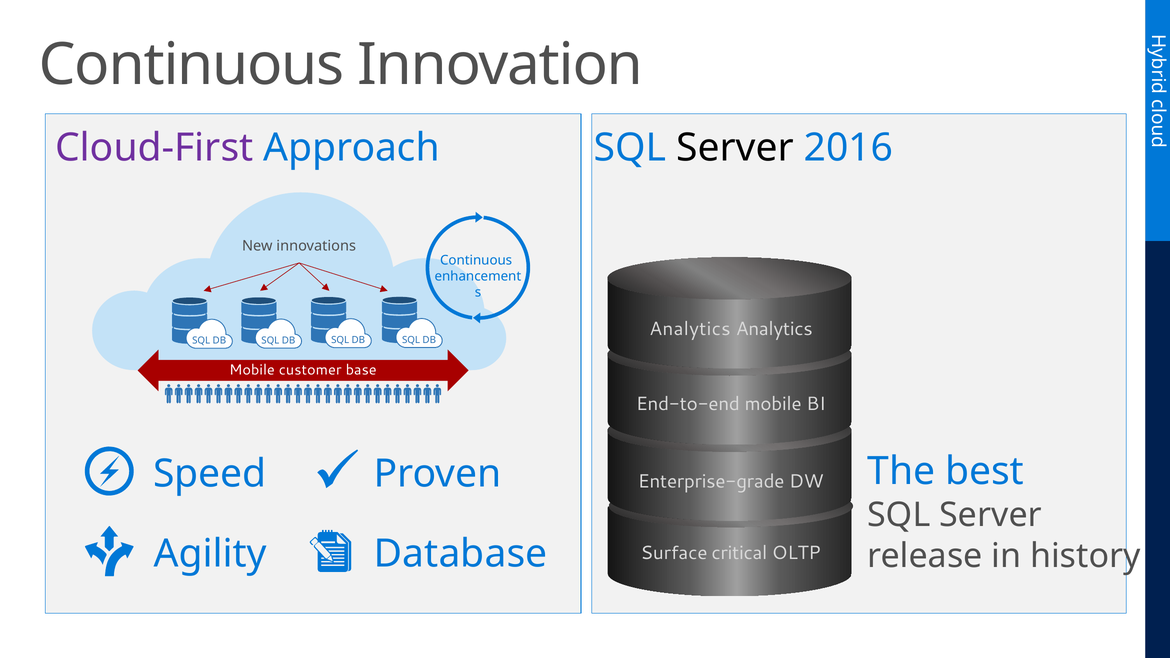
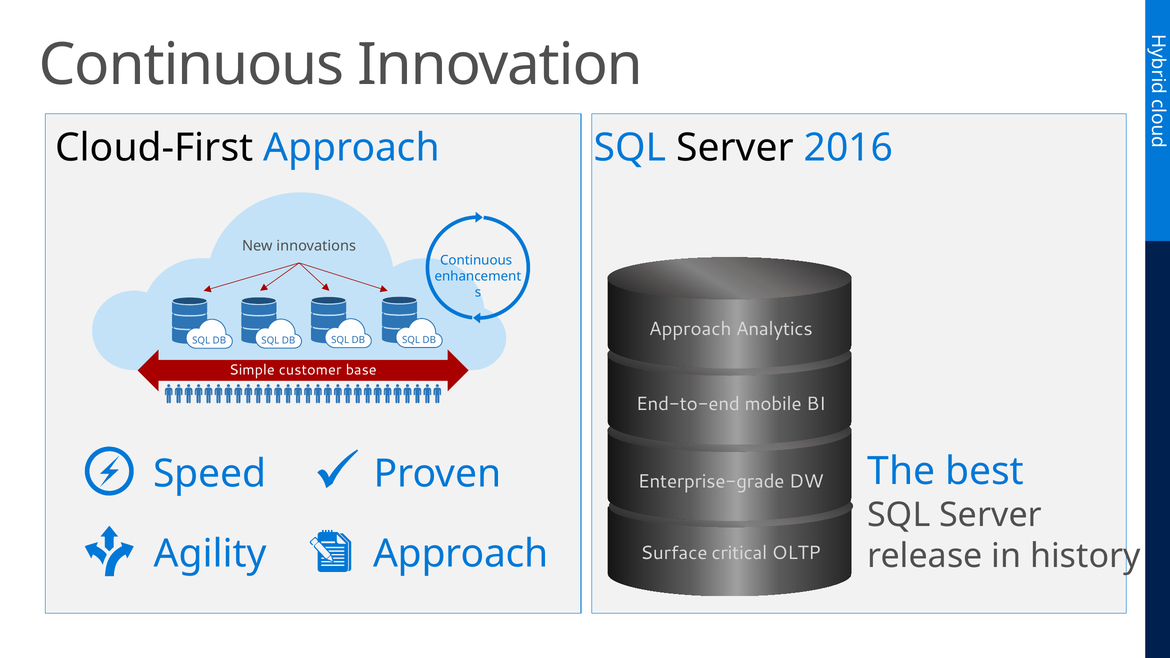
Cloud-First colour: purple -> black (154, 148)
Analytics: Analytics -> Approach (690, 329)
Mobile: Mobile -> Simple (252, 370)
Database: Database -> Approach (461, 554)
